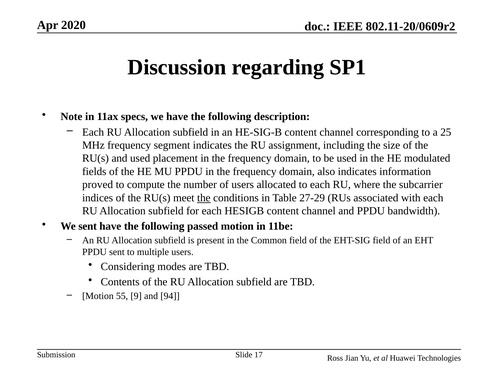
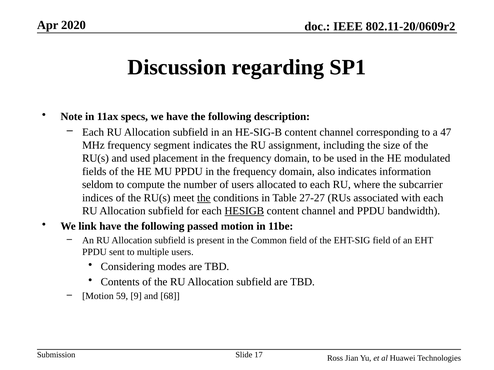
25: 25 -> 47 (446, 132)
proved: proved -> seldom (98, 185)
27-29: 27-29 -> 27-27 (312, 198)
HESIGB underline: none -> present (244, 211)
We sent: sent -> link (88, 227)
55: 55 -> 59 (122, 296)
94: 94 -> 68 (170, 296)
